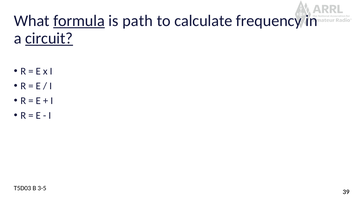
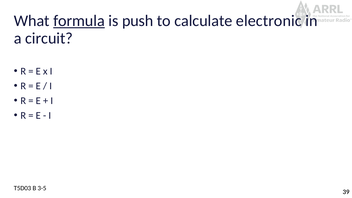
path: path -> push (138, 21)
frequency: frequency -> electronic (269, 21)
circuit underline: present -> none (49, 38)
